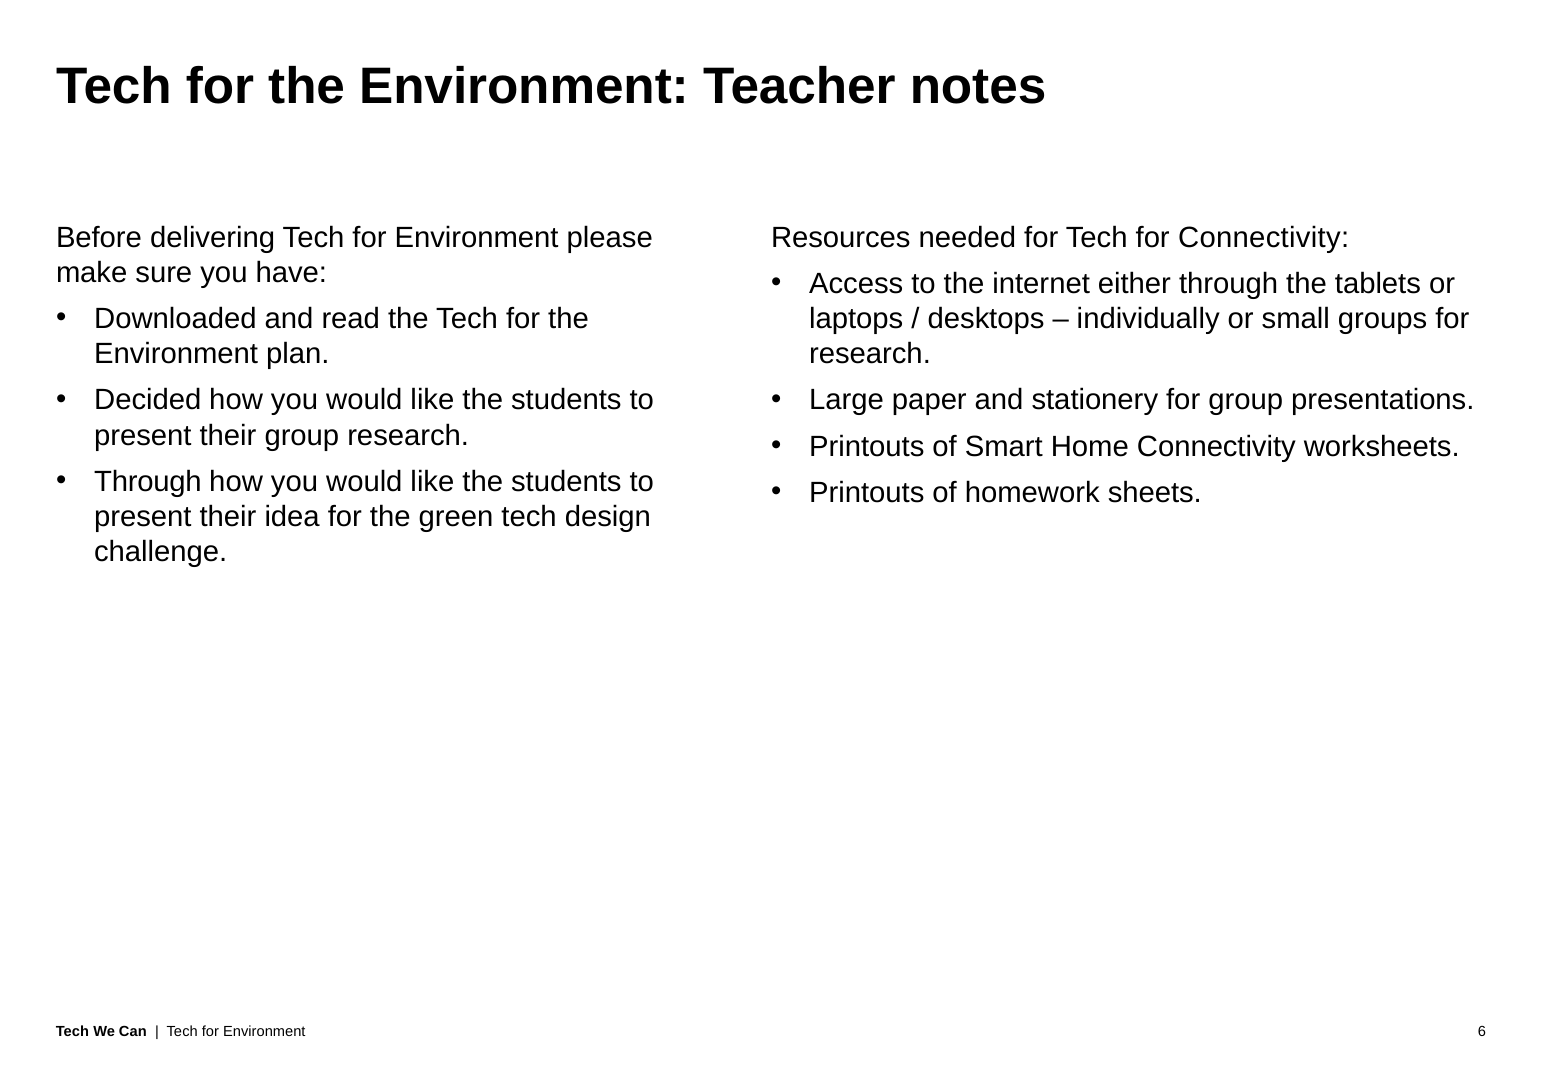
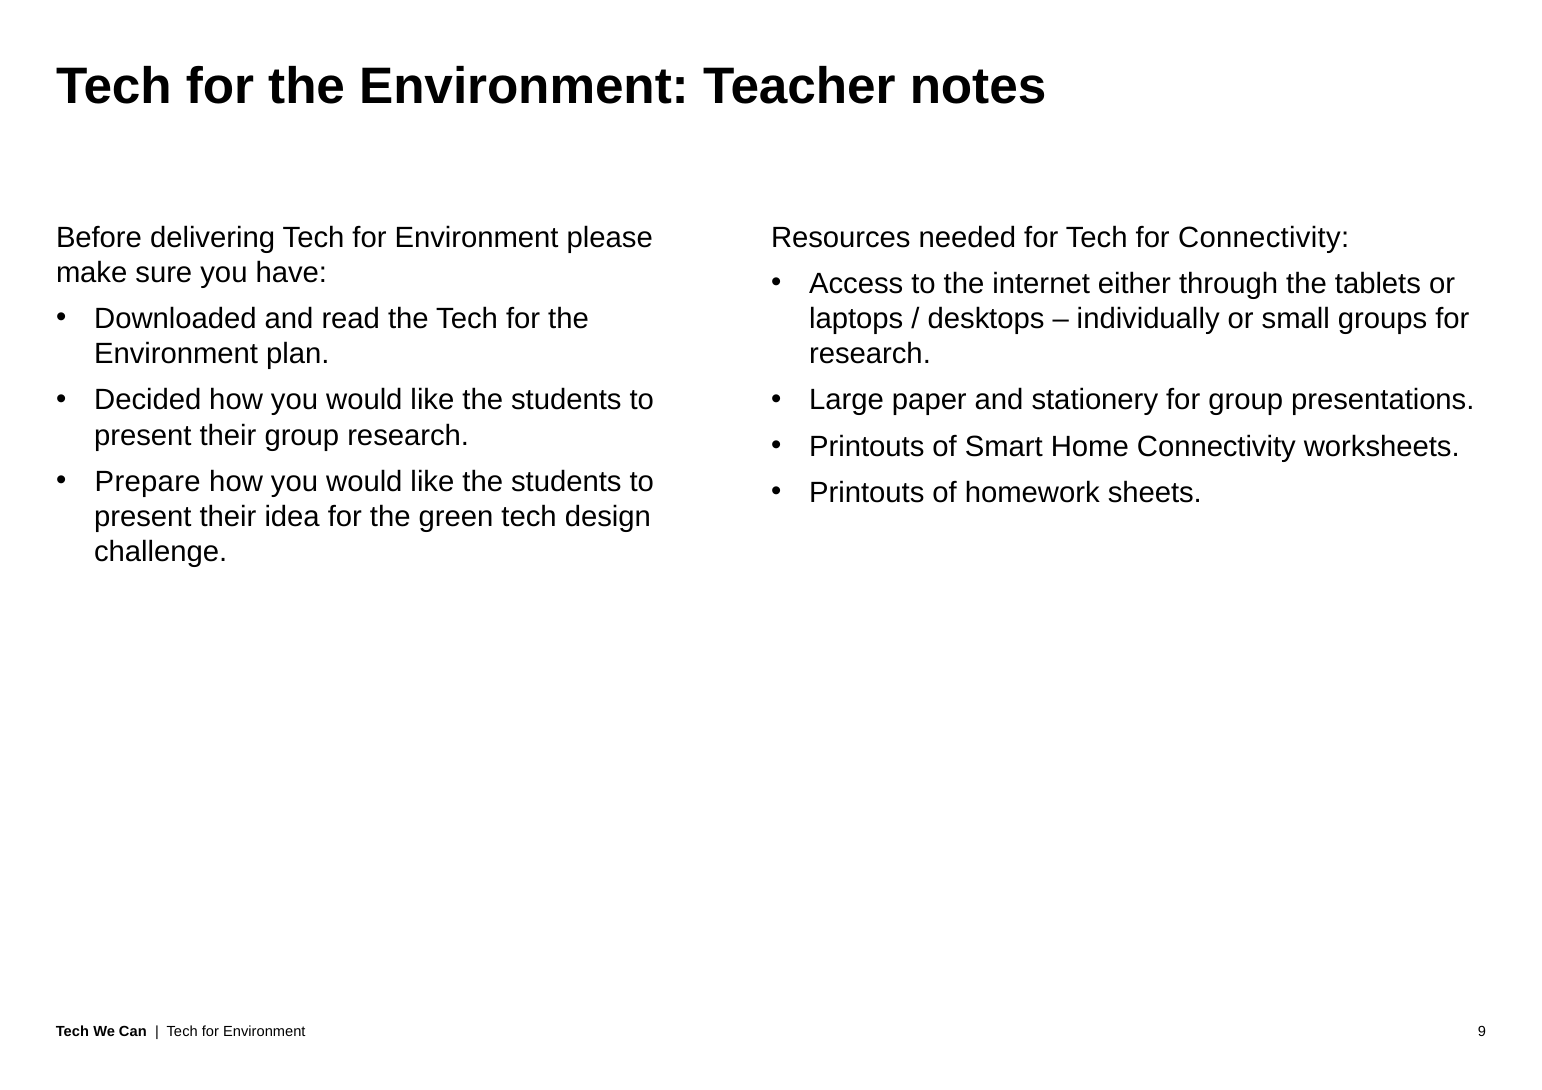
Through: Through -> Prepare (148, 482)
6: 6 -> 9 (1482, 1032)
